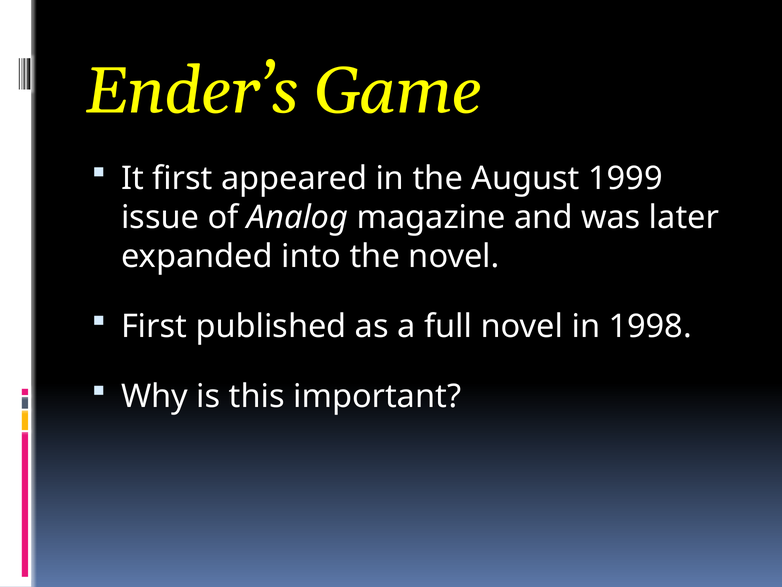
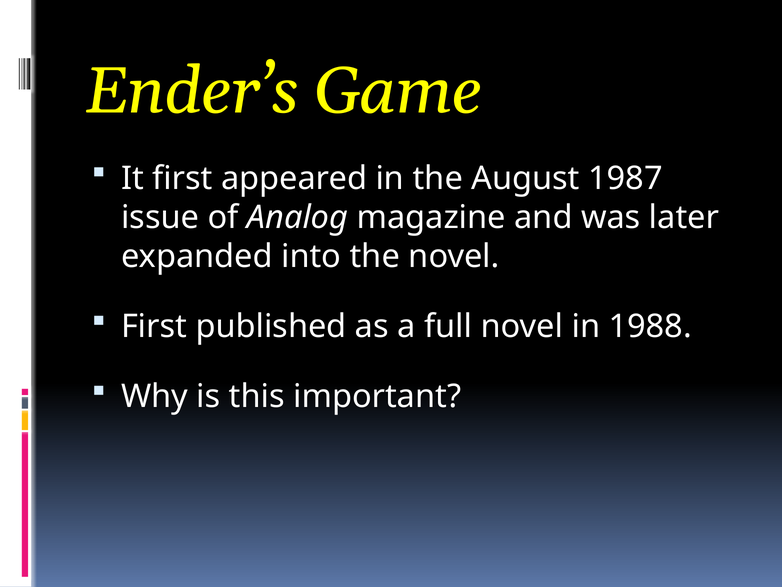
1999: 1999 -> 1987 (625, 178)
1998: 1998 -> 1988 (650, 326)
